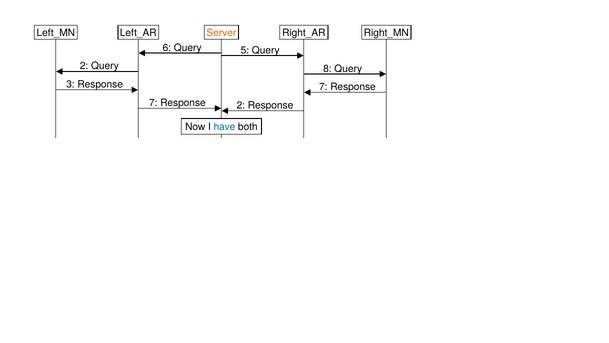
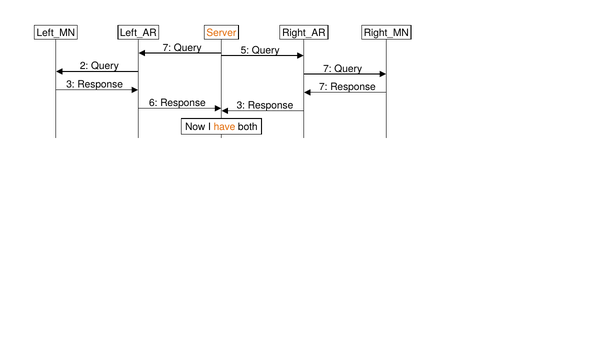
6: 6 -> 7 (167, 48)
8: 8 -> 7 (327, 69)
7: 7 -> 6 (153, 103)
2: 2 -> 3 (241, 105)
have colour: blue -> orange (224, 127)
